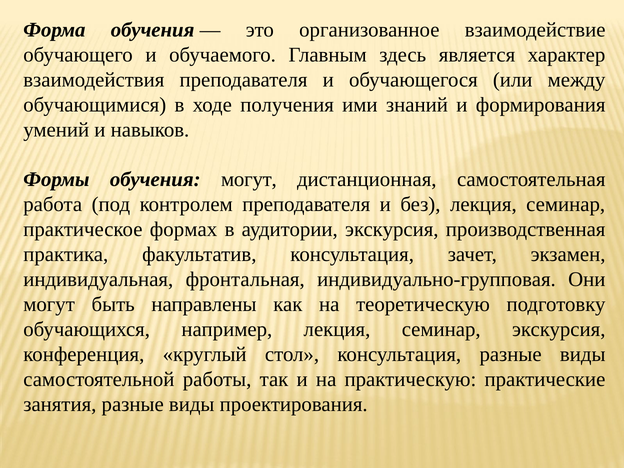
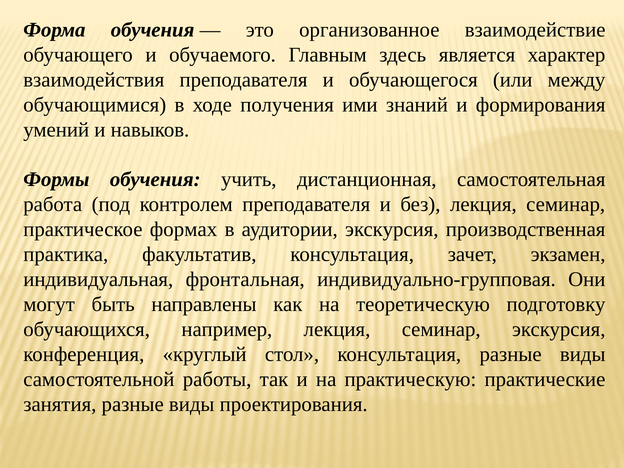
обучения могут: могут -> учить (249, 180)
